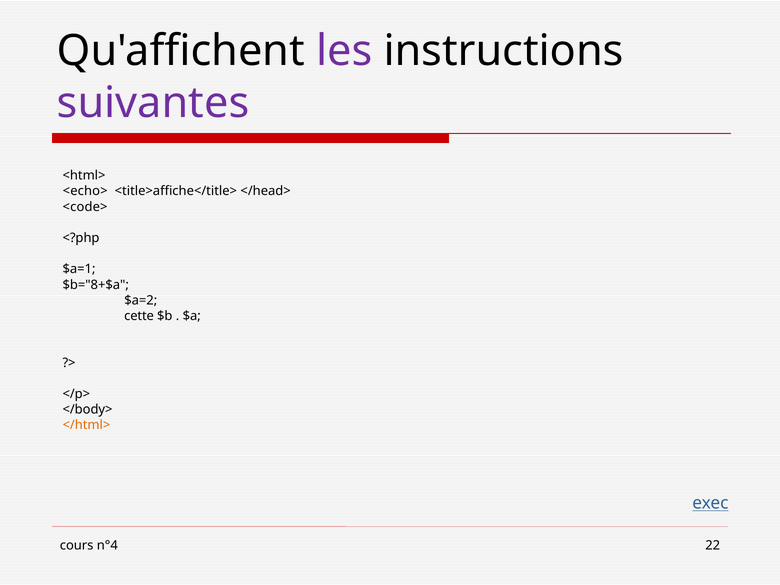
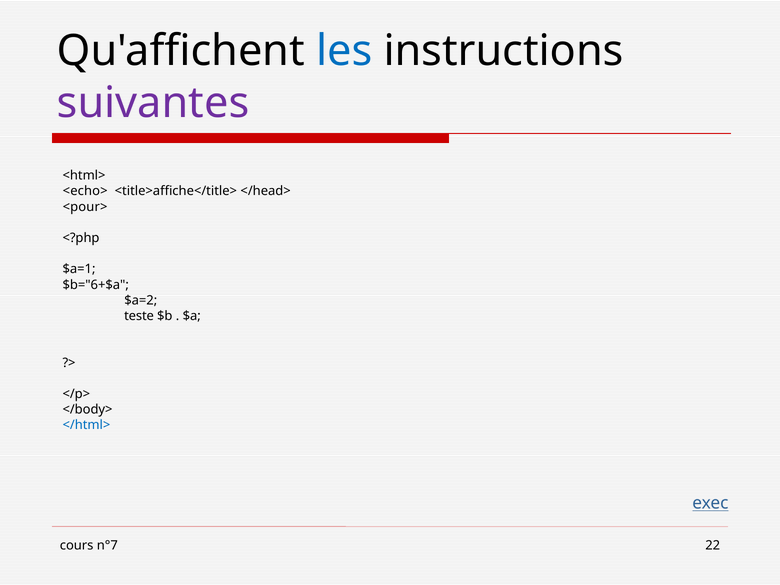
les colour: purple -> blue (344, 51)
<code>: <code> -> <pour> (85, 207)
$b="8+$a: $b="8+$a -> $b="6+$a (96, 285)
cette: cette -> teste (139, 316)
</html> colour: orange -> blue (86, 425)
n°4: n°4 -> n°7 (107, 545)
